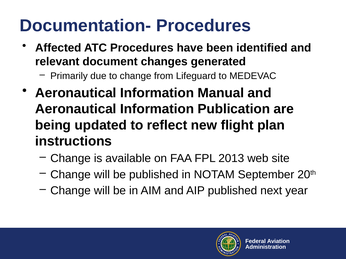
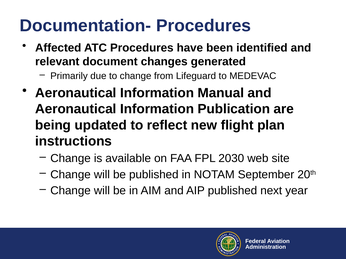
2013: 2013 -> 2030 (231, 159)
